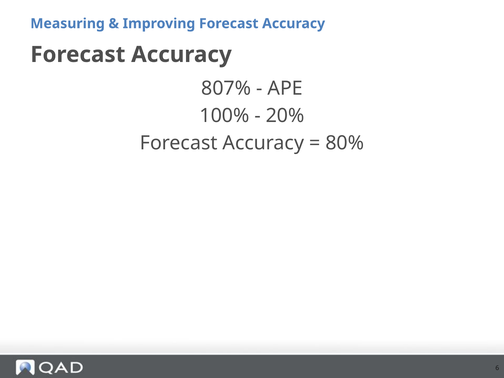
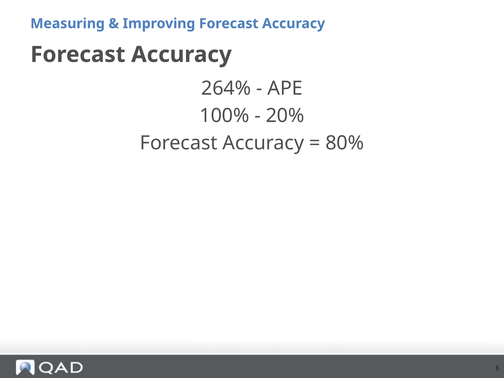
807%: 807% -> 264% (226, 88)
